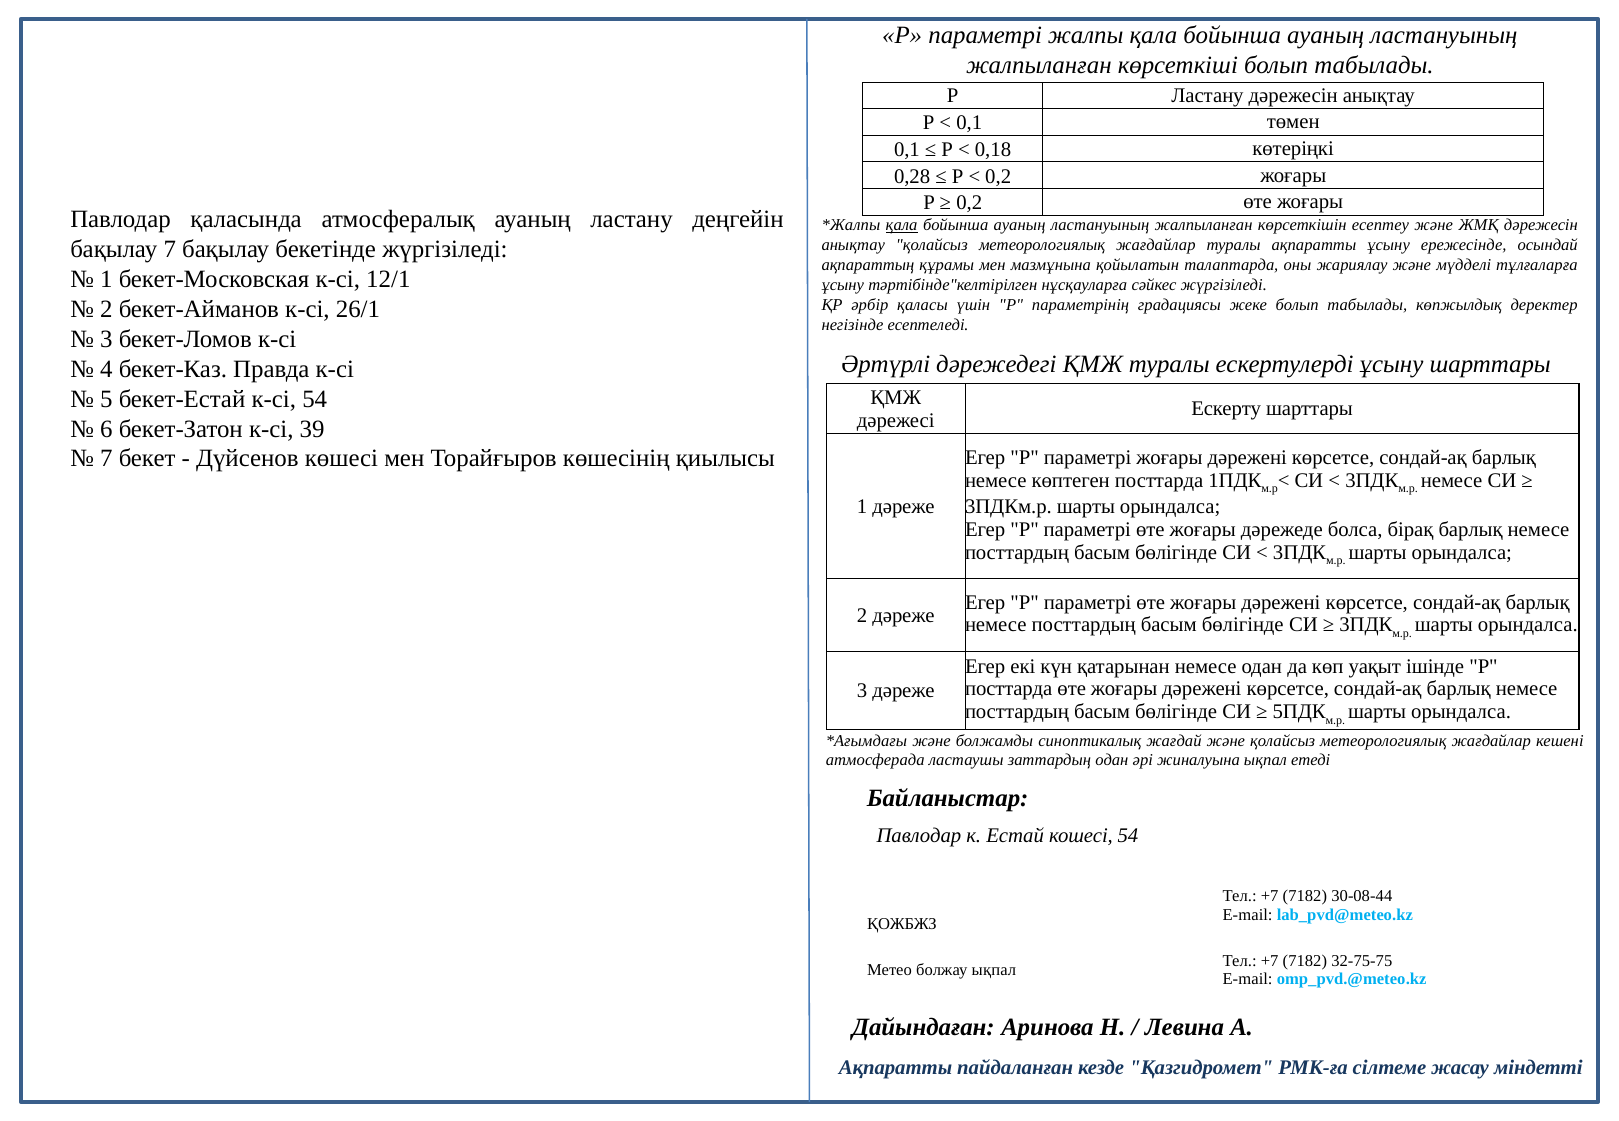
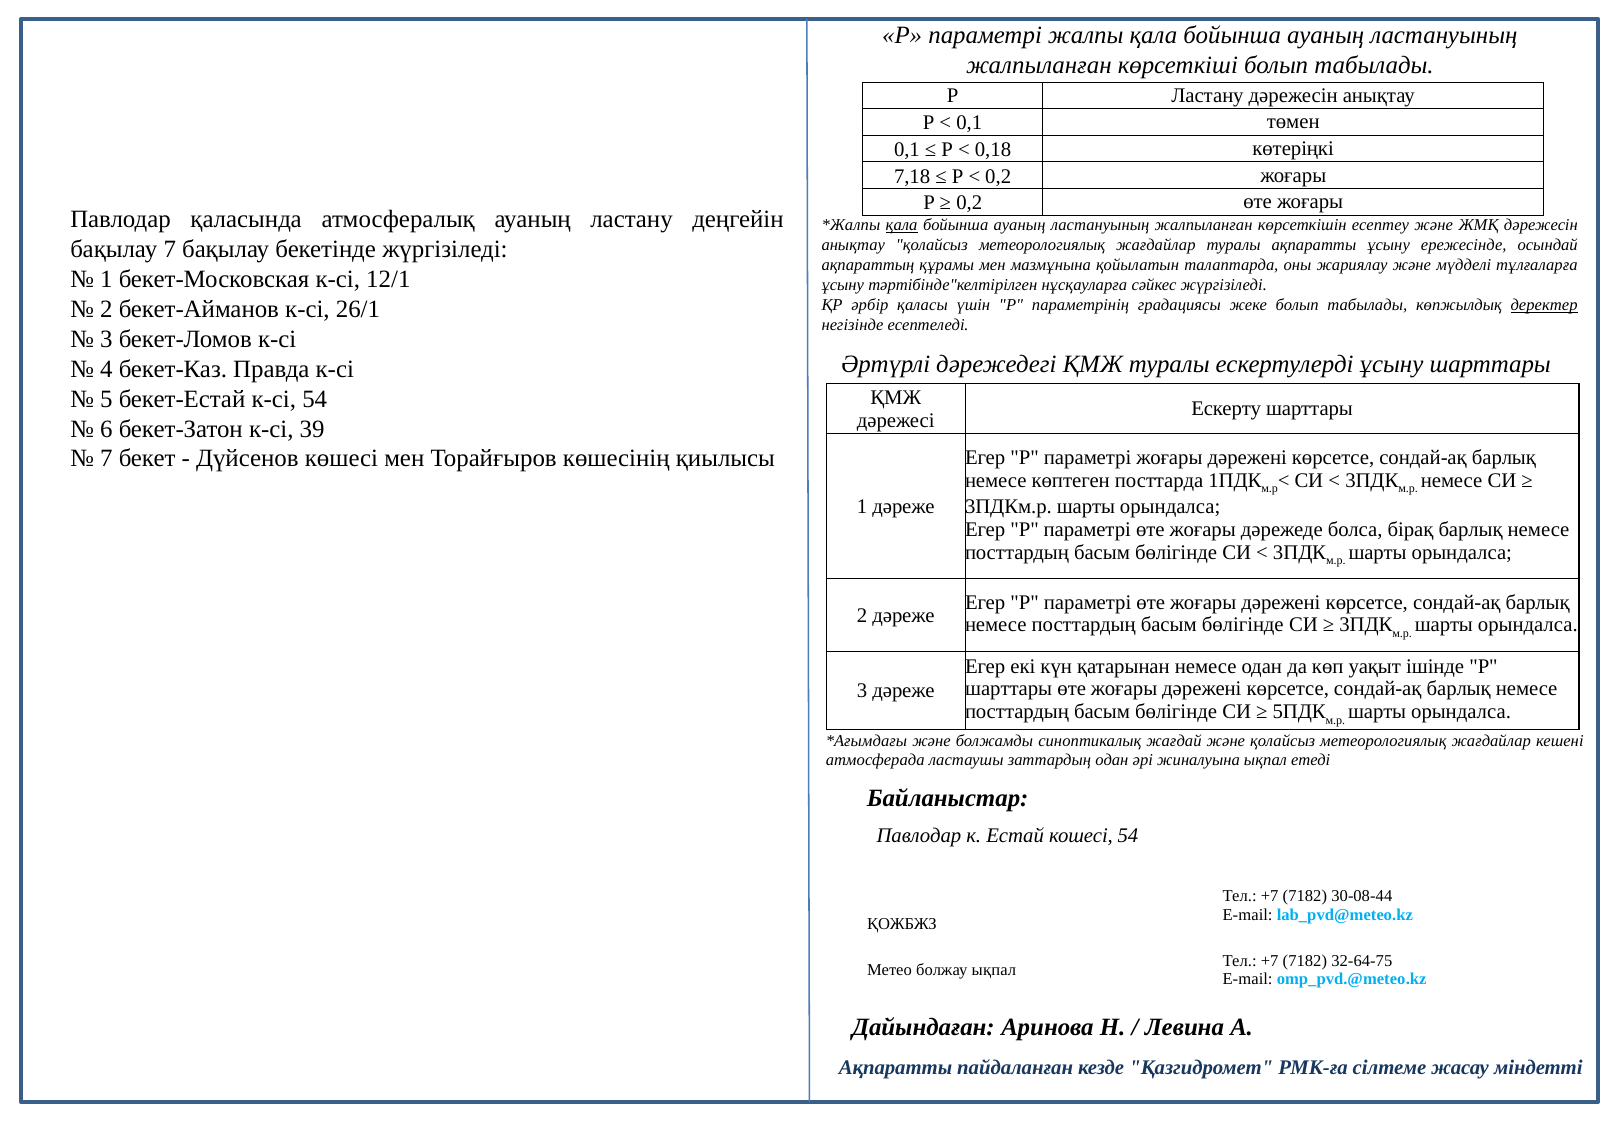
0,28: 0,28 -> 7,18 (912, 176)
деректер underline: none -> present (1544, 305)
посттарда: посттарда -> шарттары (1009, 689)
32-75-75: 32-75-75 -> 32-64-75 (1362, 961)
